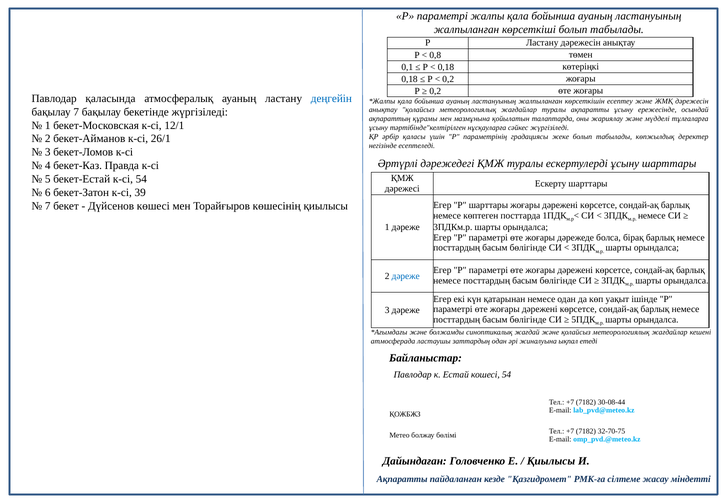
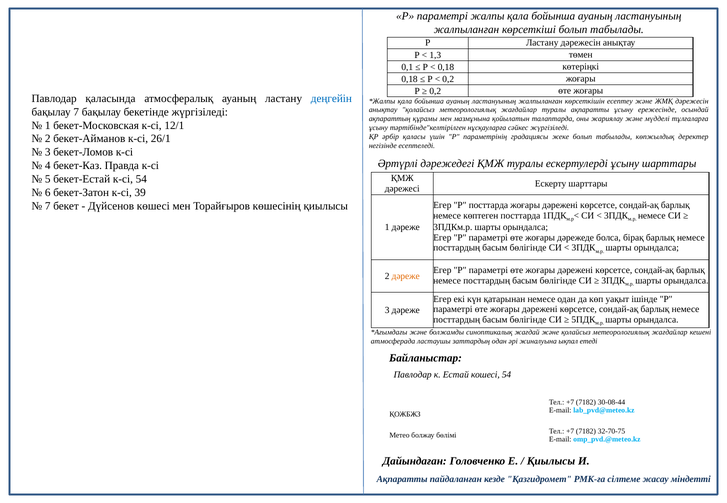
0,8: 0,8 -> 1,3 (435, 55)
Р шарттары: шарттары -> посттарда (488, 205)
дәреже colour: blue -> orange (406, 276)
